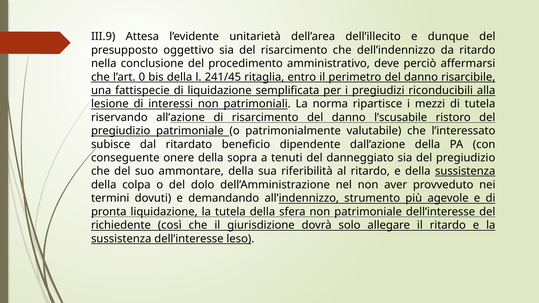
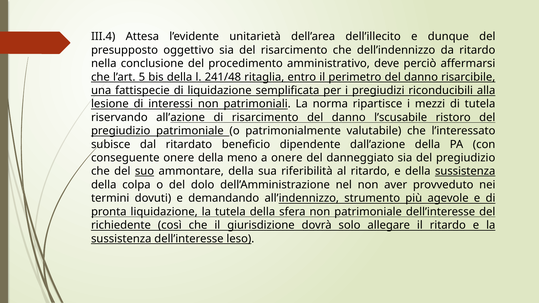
III.9: III.9 -> III.4 (103, 37)
0: 0 -> 5 (142, 77)
241/45: 241/45 -> 241/48 (223, 77)
sopra: sopra -> meno (242, 158)
a tenuti: tenuti -> onere (287, 158)
suo underline: none -> present (144, 171)
